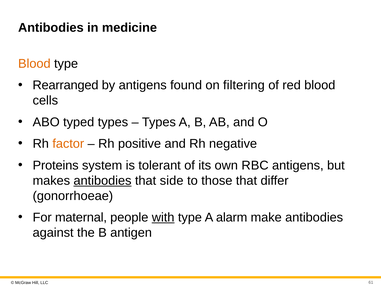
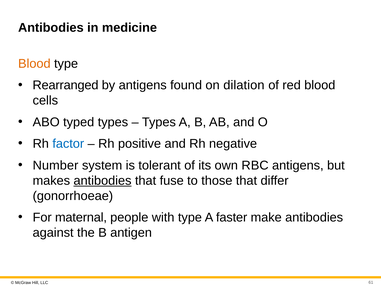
filtering: filtering -> dilation (244, 85)
factor colour: orange -> blue (68, 144)
Proteins: Proteins -> Number (56, 165)
side: side -> fuse (172, 180)
with underline: present -> none (163, 217)
alarm: alarm -> faster (232, 217)
